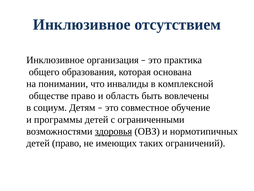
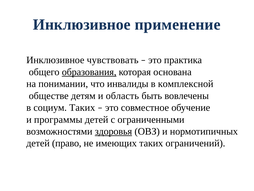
отсутствием: отсутствием -> применение (178, 25)
организация: организация -> чувствовать (113, 60)
образования underline: none -> present (89, 72)
обществе право: право -> детям (83, 95)
социум Детям: Детям -> Таких (82, 107)
